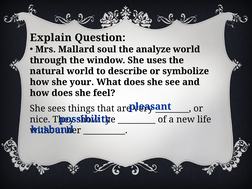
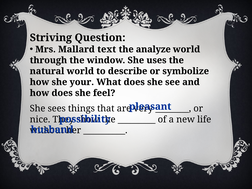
Explain: Explain -> Striving (51, 38)
soul: soul -> text (107, 49)
